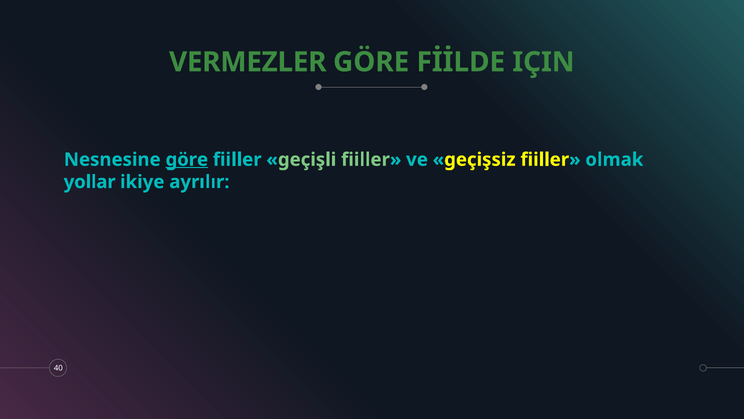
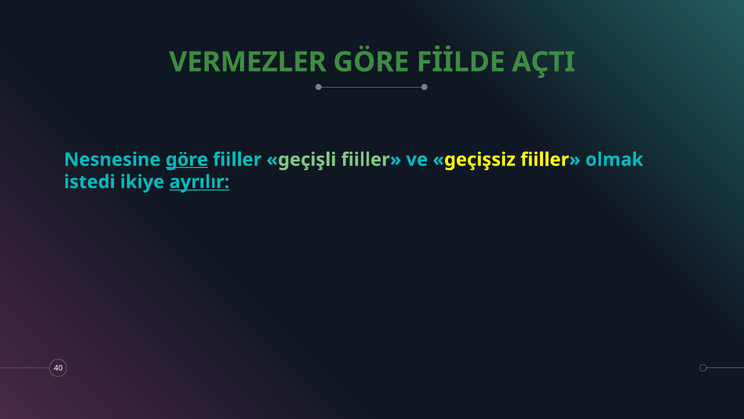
IÇIN: IÇIN -> AÇTI (544, 62)
yollar: yollar -> istedi (90, 182)
ayrılır underline: none -> present (199, 182)
